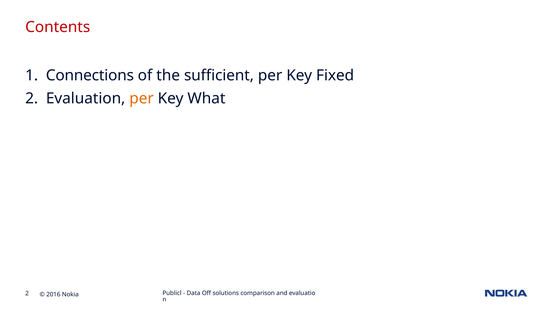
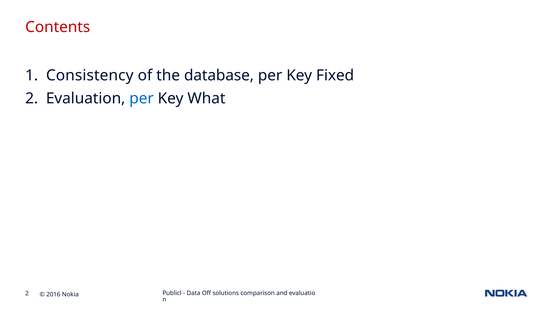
Connections: Connections -> Consistency (90, 75)
sufficient: sufficient -> database (219, 75)
per colour: orange -> blue (142, 98)
